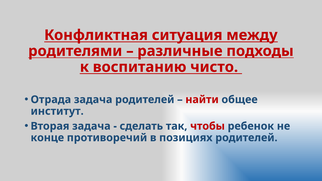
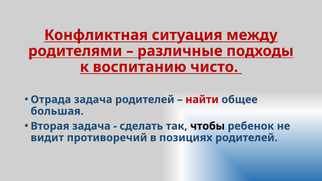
институт: институт -> большая (57, 111)
чтобы colour: red -> black (208, 126)
конце: конце -> видит (47, 138)
